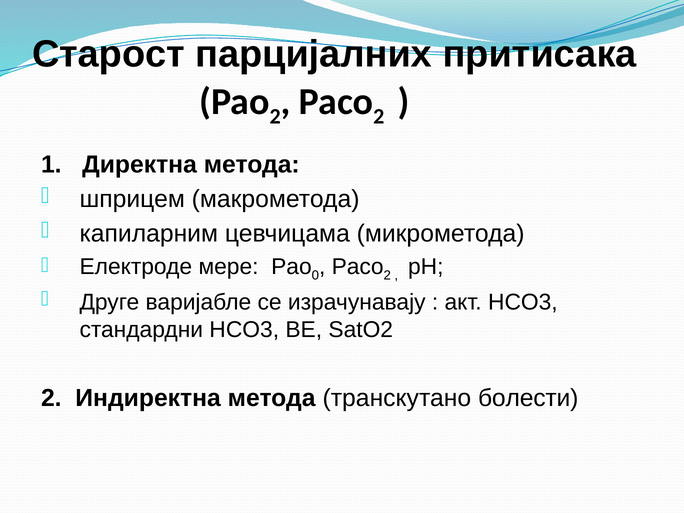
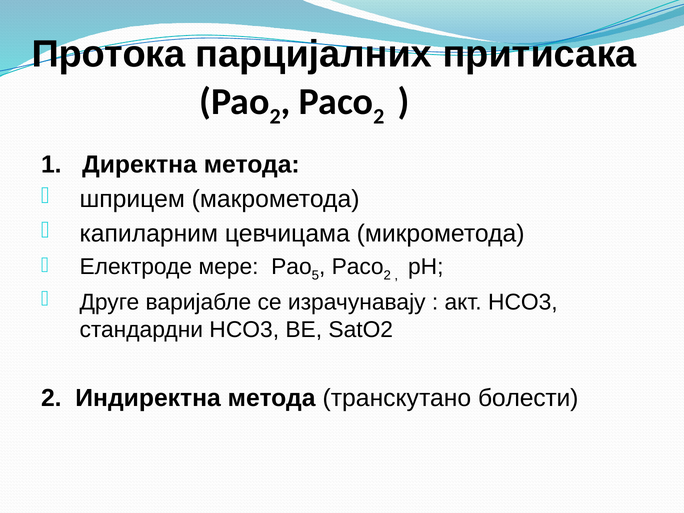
Старост: Старост -> Протока (109, 54)
0: 0 -> 5 (315, 276)
